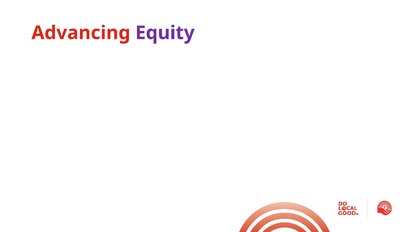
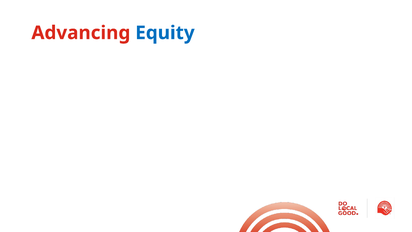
Equity colour: purple -> blue (165, 33)
